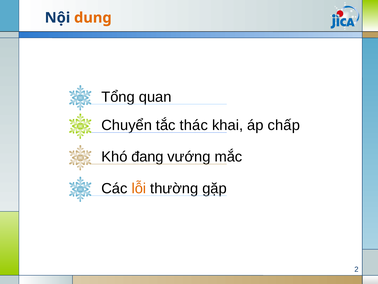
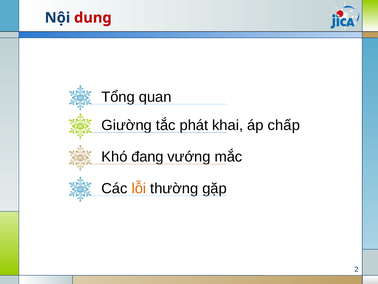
dung colour: orange -> red (93, 18)
Chuyển: Chuyển -> Giường (127, 125)
thác: thác -> phát (194, 125)
